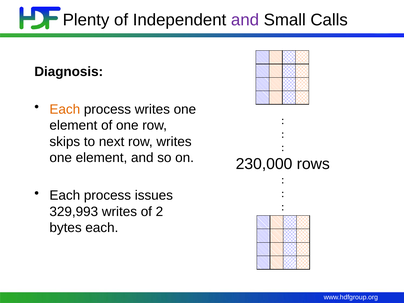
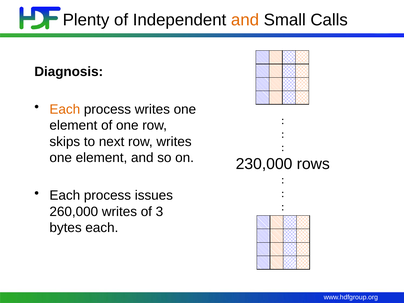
and colour: purple -> orange (245, 20)
329,993: 329,993 -> 260,000 (74, 212)
2: 2 -> 3 (159, 212)
